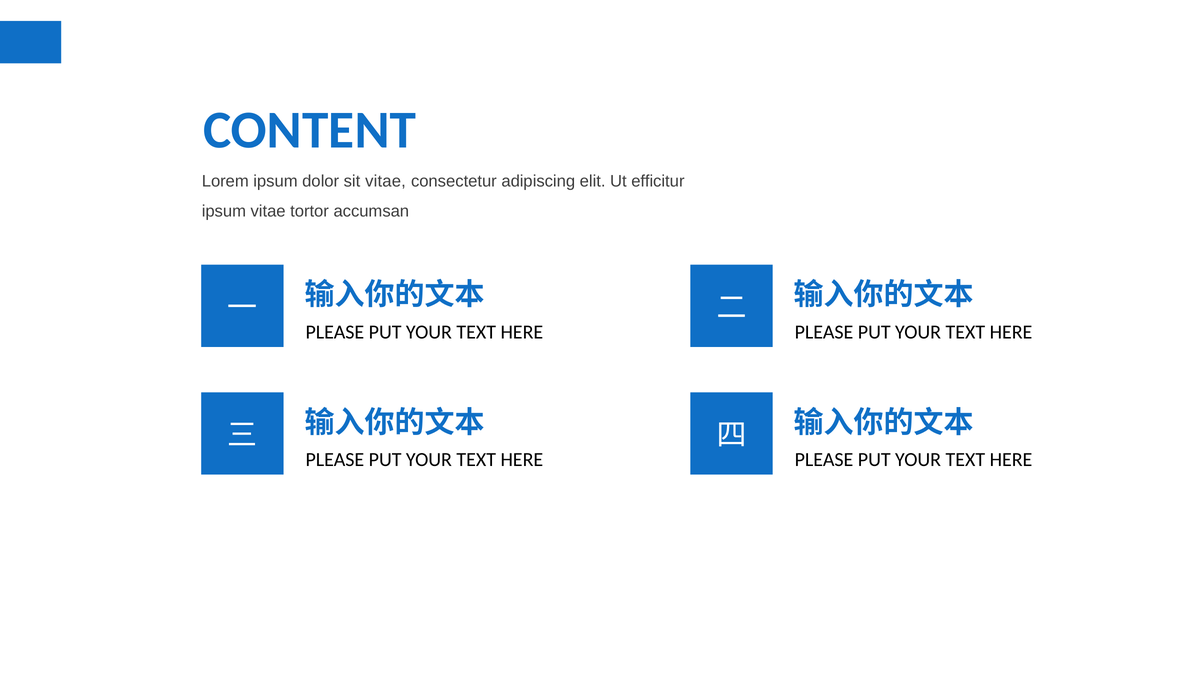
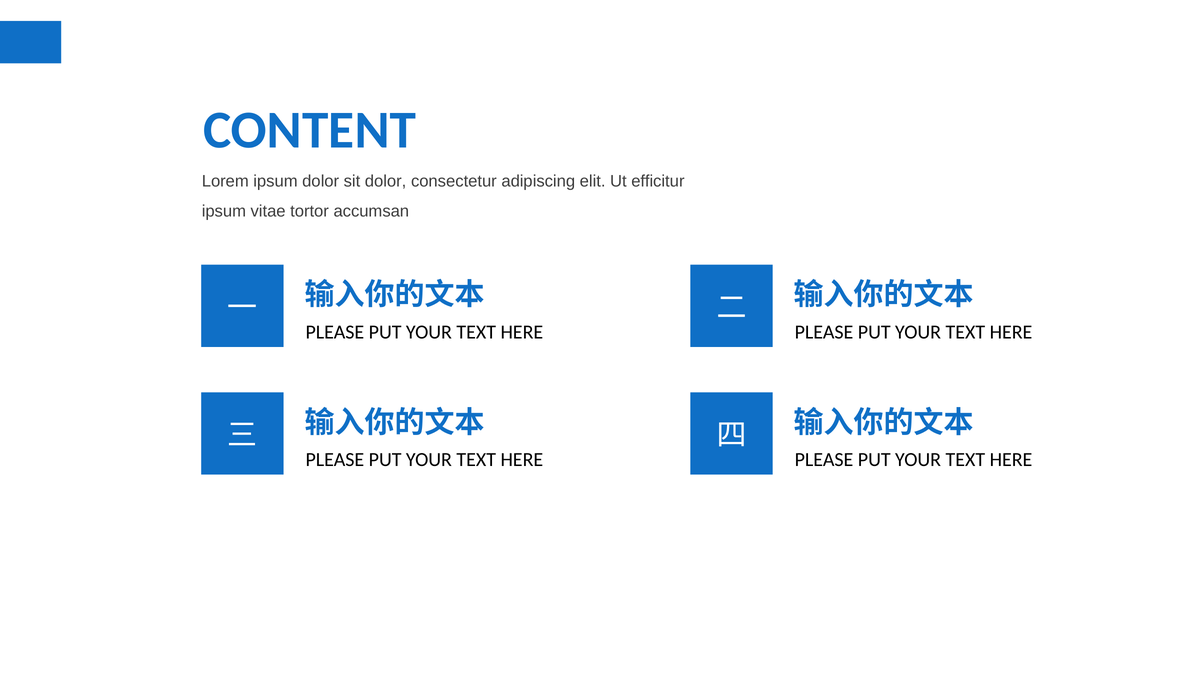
sit vitae: vitae -> dolor (386, 181)
